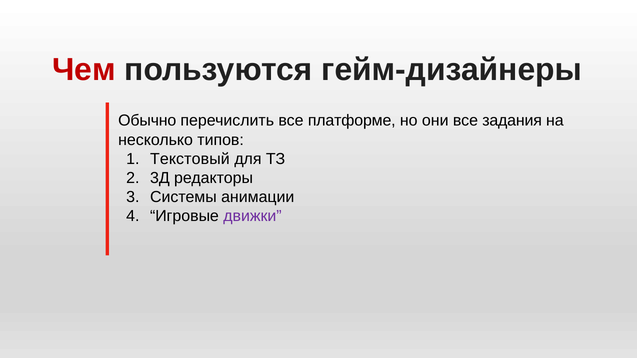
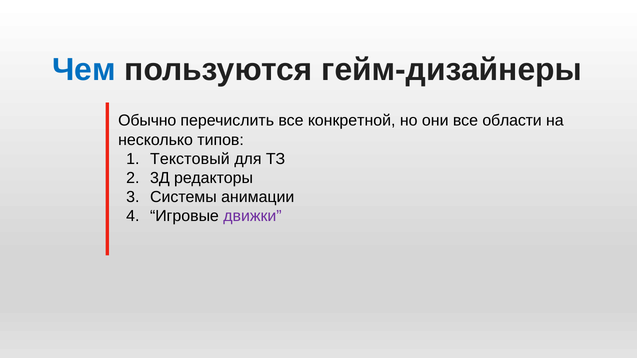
Чем colour: red -> blue (84, 70)
платформе: платформе -> конкретной (352, 121)
задания: задания -> области (512, 121)
